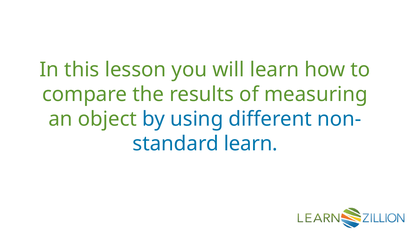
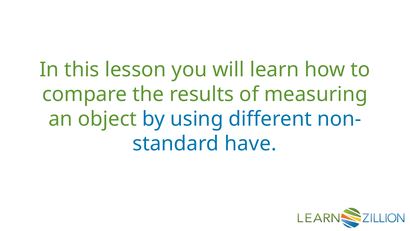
learn: learn -> have (251, 143)
